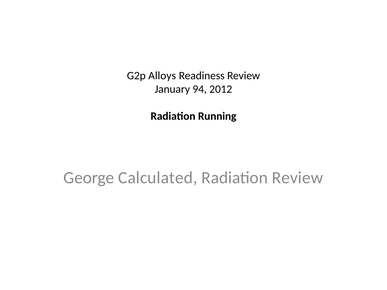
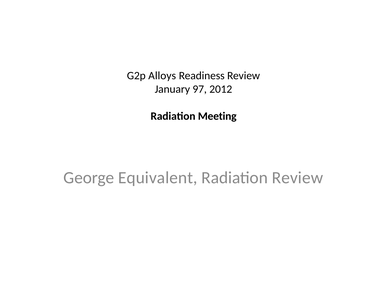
94: 94 -> 97 (200, 89)
Running: Running -> Meeting (217, 116)
Calculated: Calculated -> Equivalent (158, 178)
